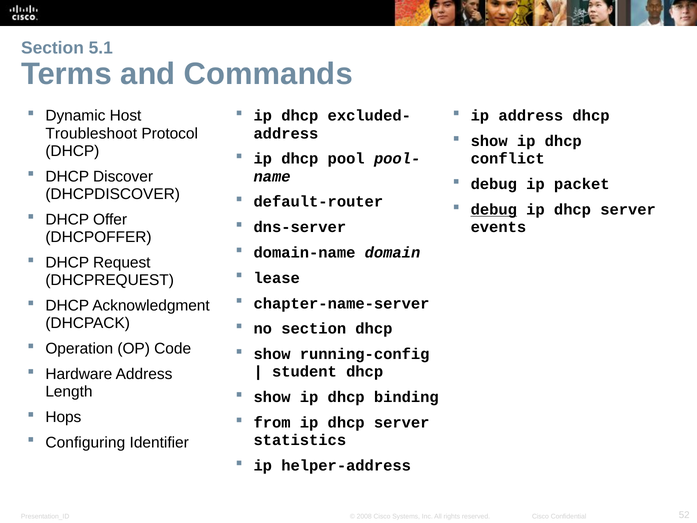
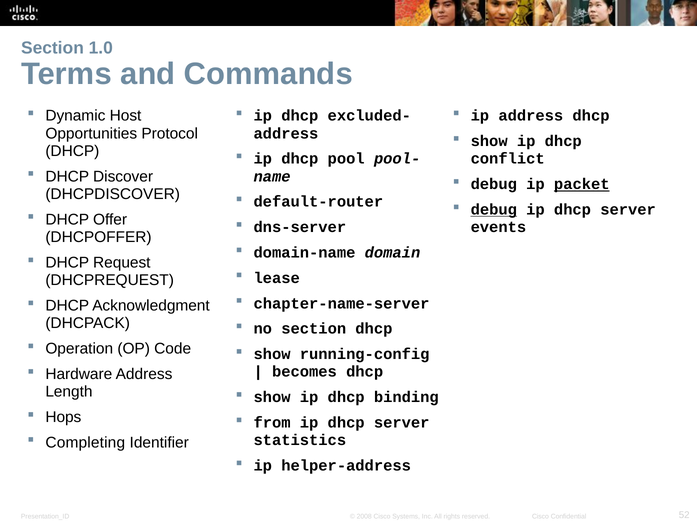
5.1: 5.1 -> 1.0 (101, 48)
Troubleshoot: Troubleshoot -> Opportunities (91, 133)
packet underline: none -> present (582, 184)
student: student -> becomes (304, 372)
Configuring: Configuring -> Completing (85, 442)
